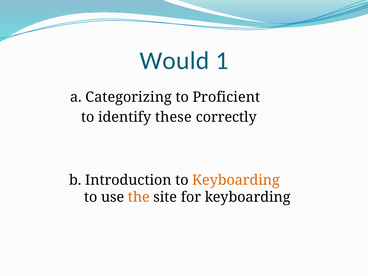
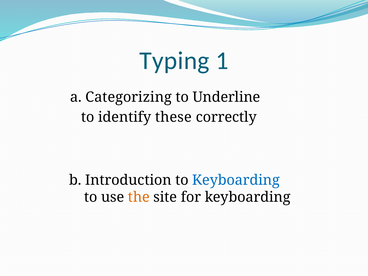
Would: Would -> Typing (174, 61)
Proficient: Proficient -> Underline (226, 97)
Keyboarding colour: orange -> blue (236, 180)
